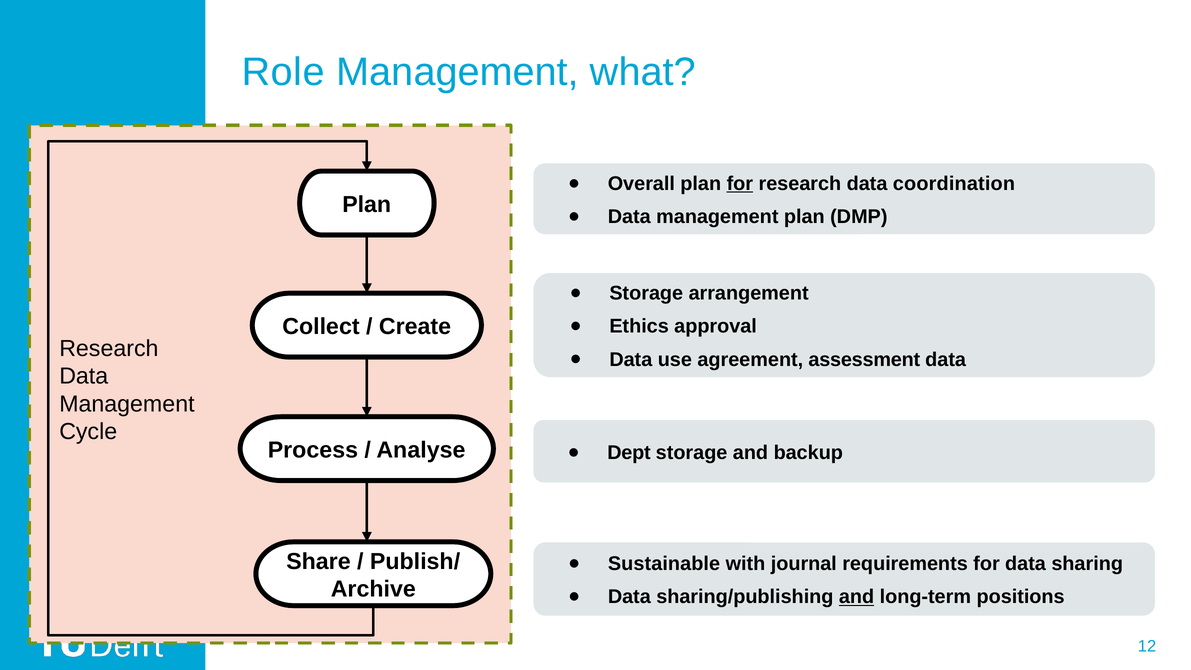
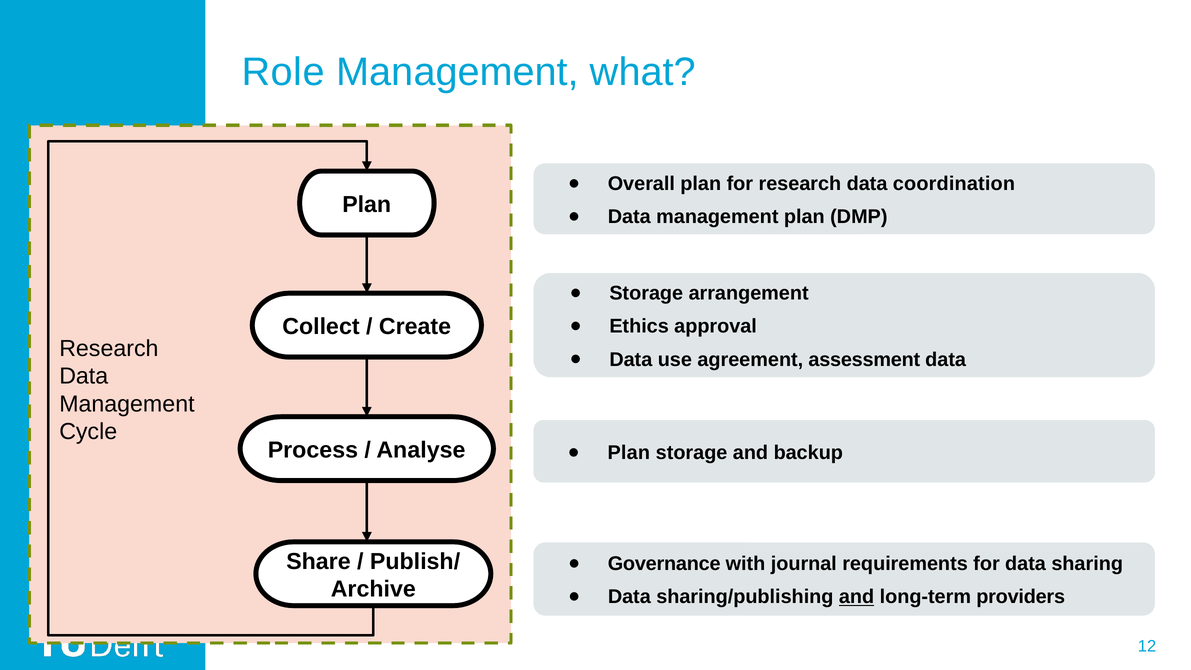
for underline: present -> none (740, 184)
Dept: Dept -> Plan (629, 453)
Sustainable: Sustainable -> Governance (664, 564)
positions: positions -> providers (1021, 597)
